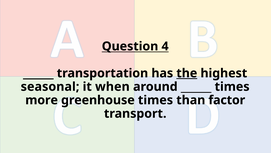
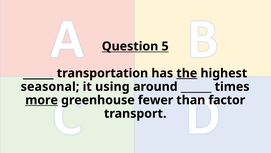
4: 4 -> 5 (165, 46)
when: when -> using (112, 86)
more underline: none -> present (42, 100)
greenhouse times: times -> fewer (156, 100)
